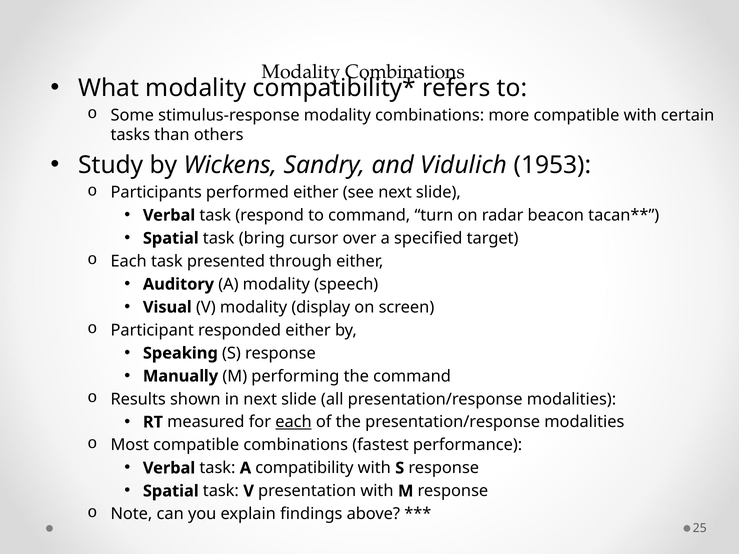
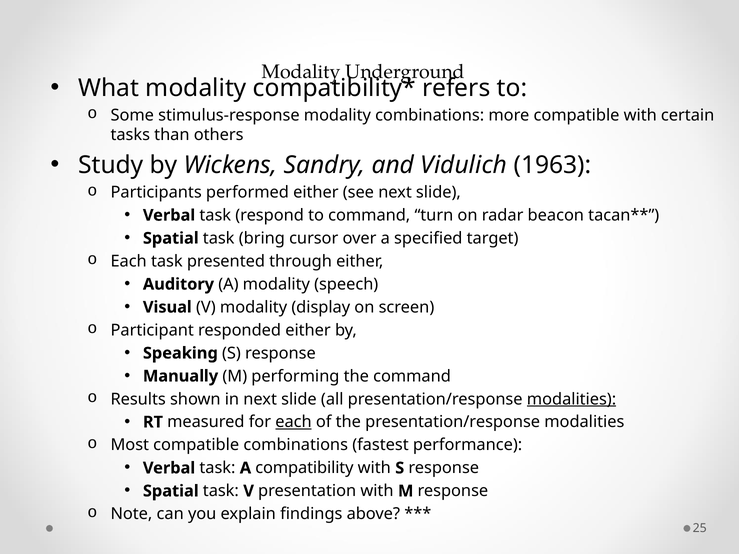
Combinations: Combinations -> Underground (405, 72)
1953: 1953 -> 1963 (552, 165)
modalities underline: none -> present (572, 399)
